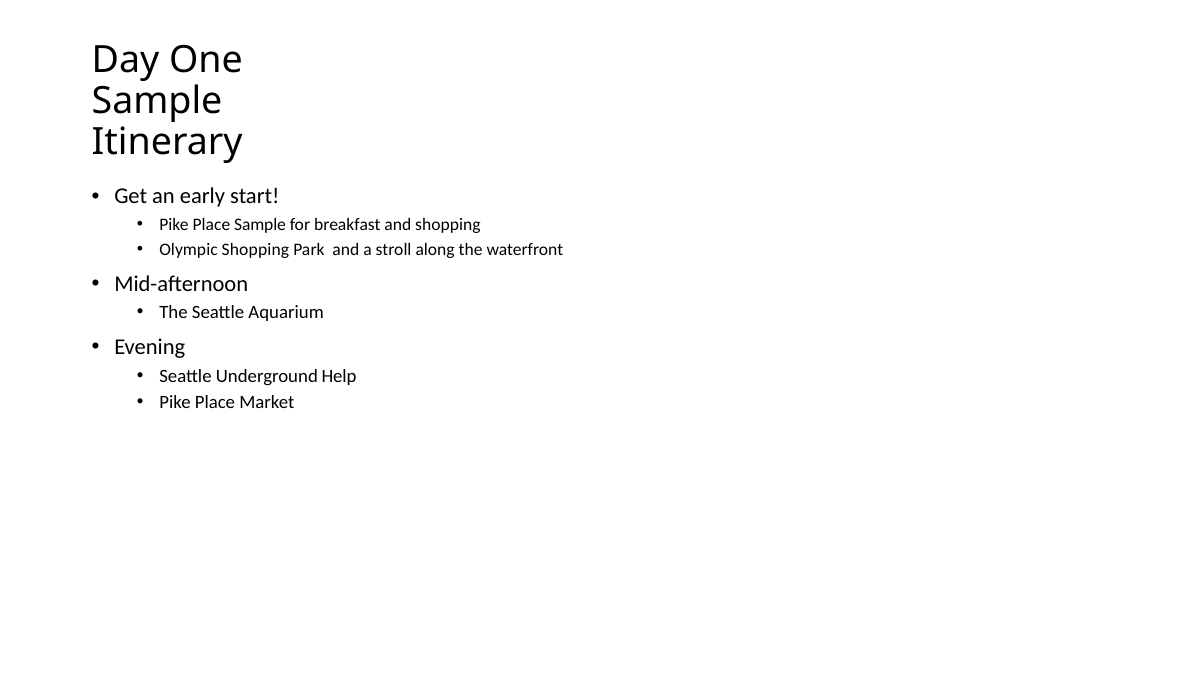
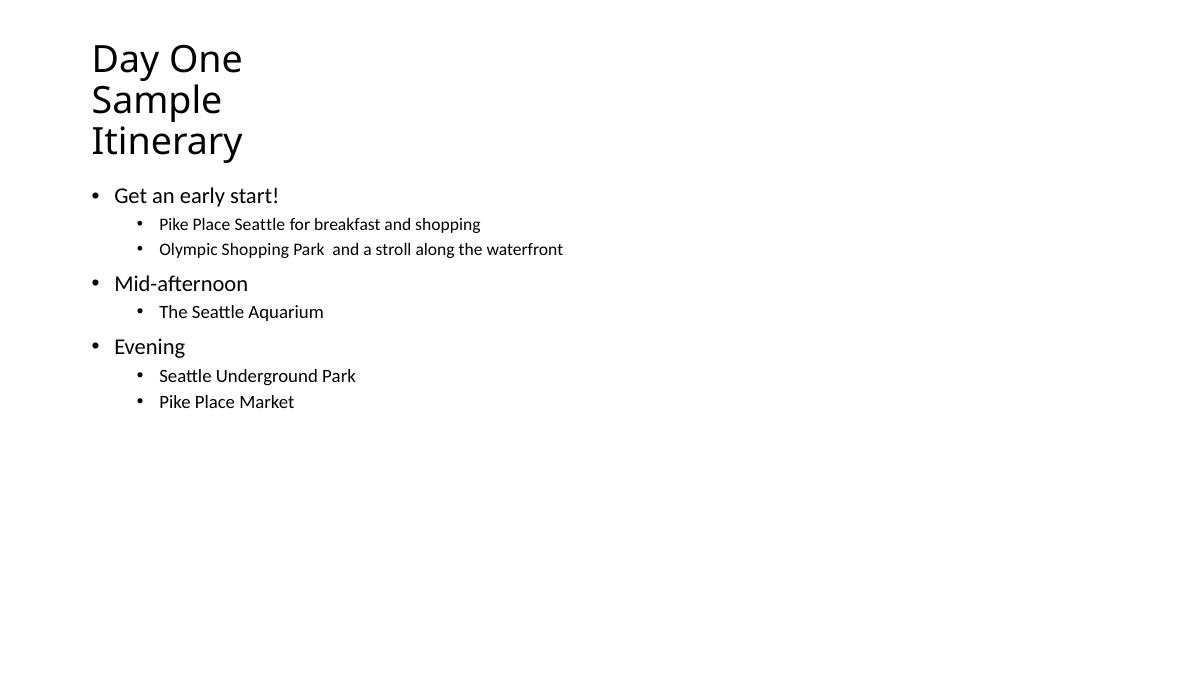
Place Sample: Sample -> Seattle (260, 225)
Underground Help: Help -> Park (339, 376)
